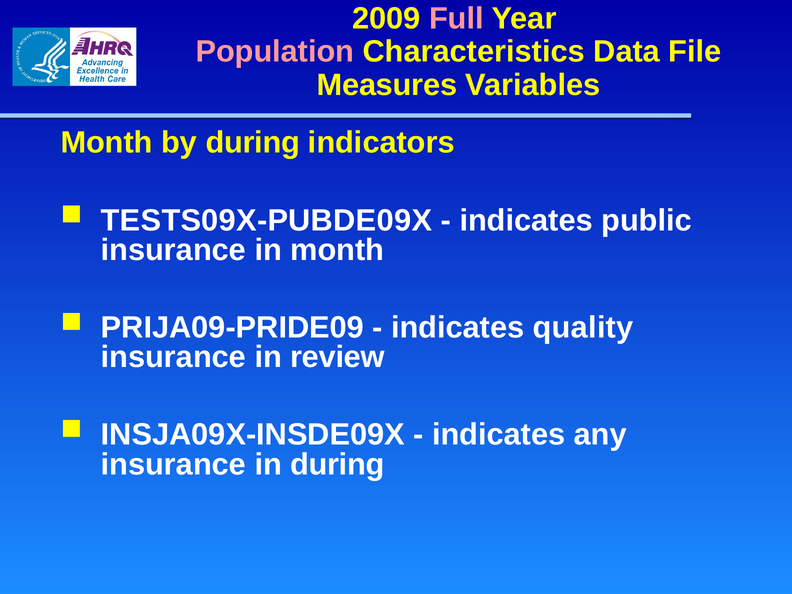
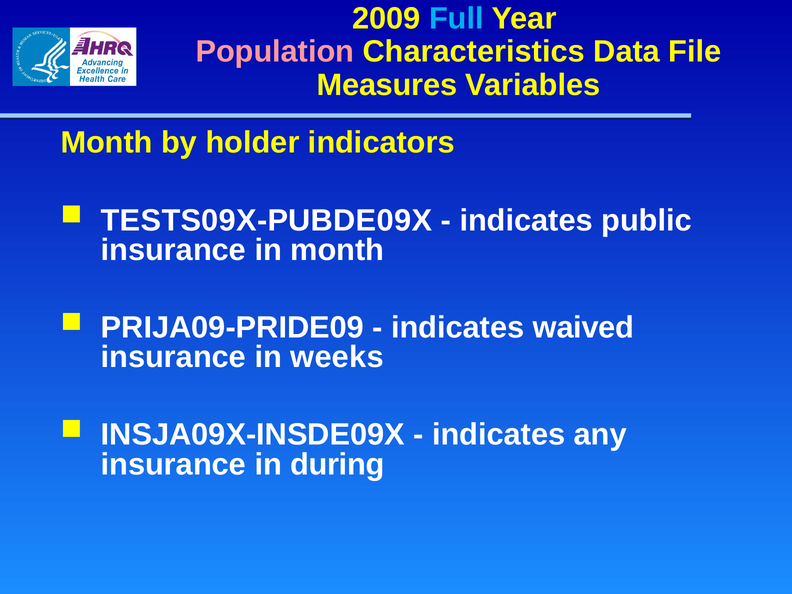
Full colour: pink -> light blue (456, 18)
by during: during -> holder (253, 143)
quality: quality -> waived (583, 328)
review: review -> weeks (337, 357)
